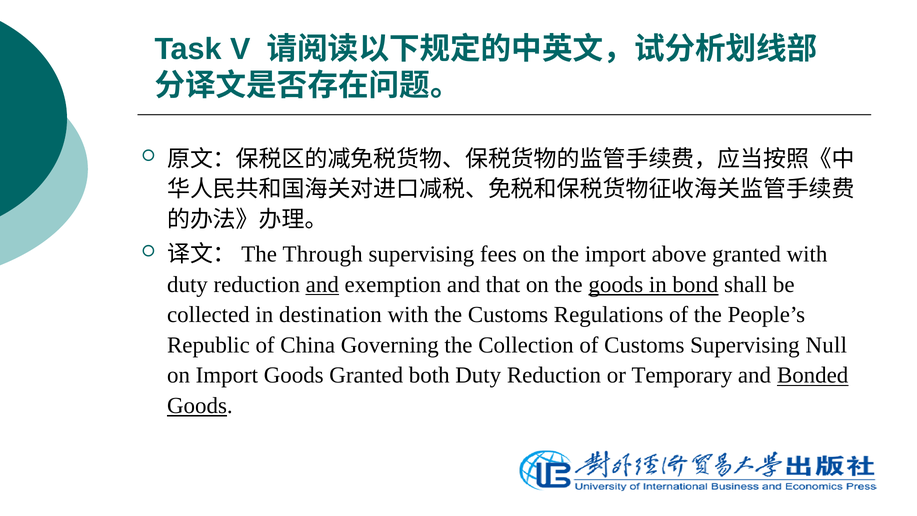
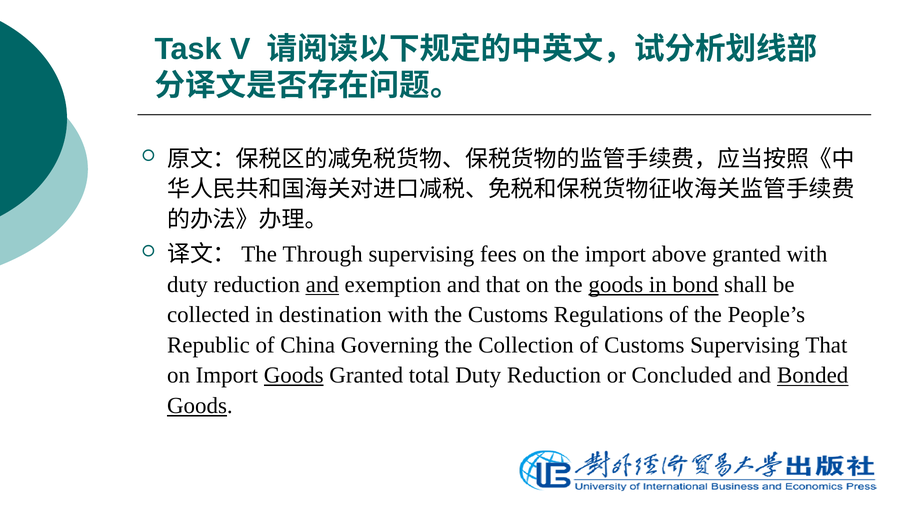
Supervising Null: Null -> That (826, 345)
Goods underline: none -> present (294, 375)
both: both -> total (429, 375)
Temporary: Temporary -> Concluded (682, 375)
